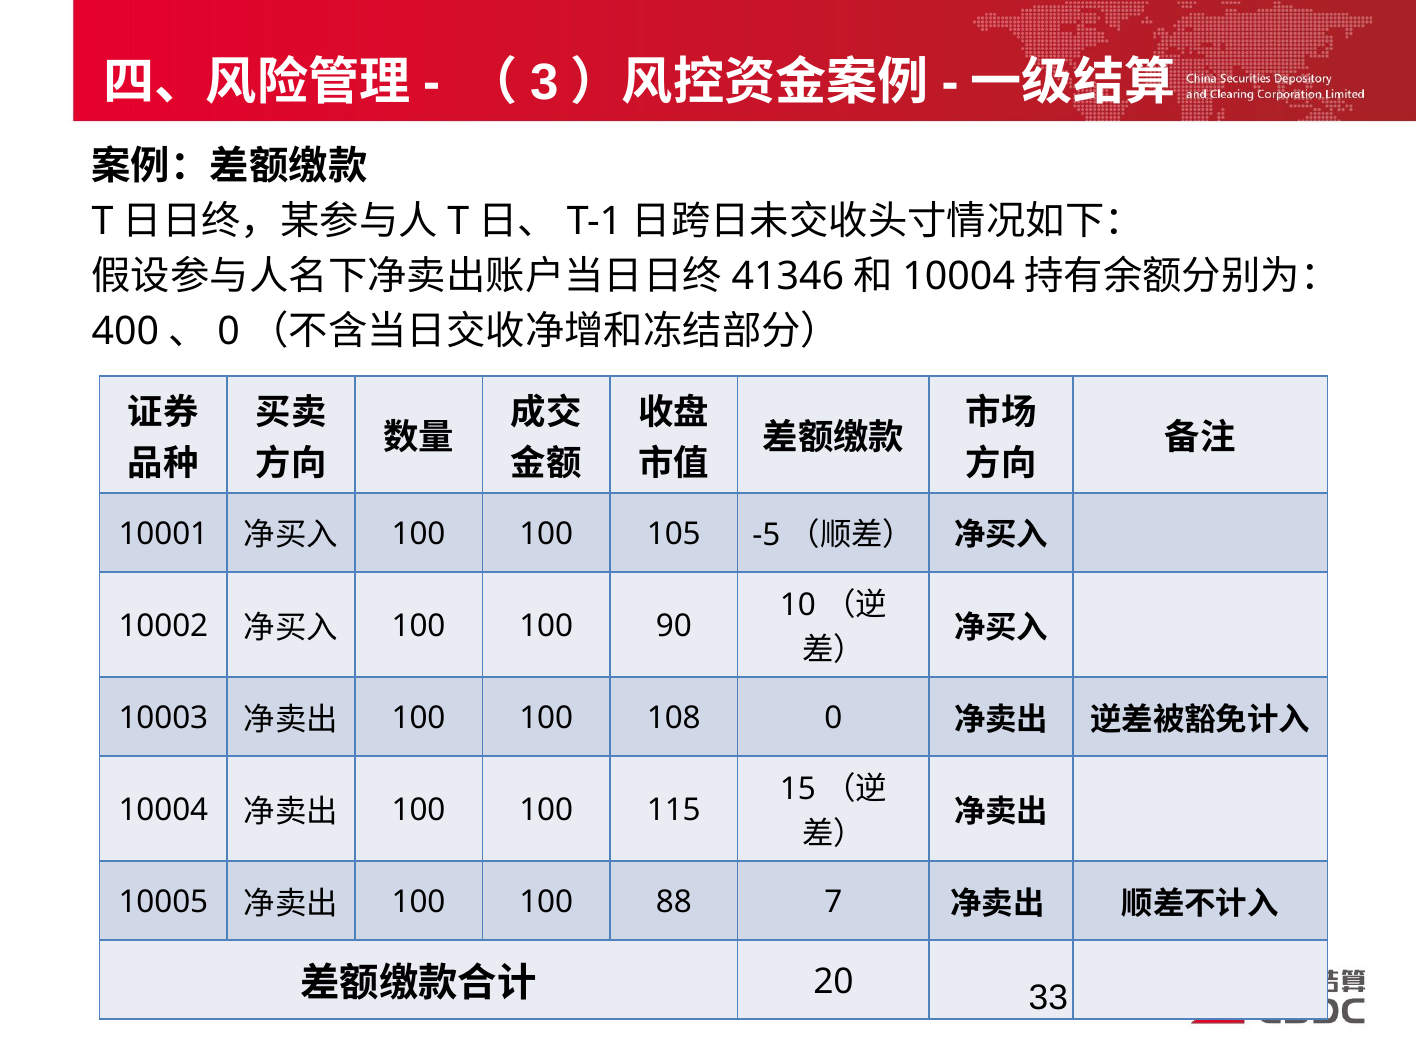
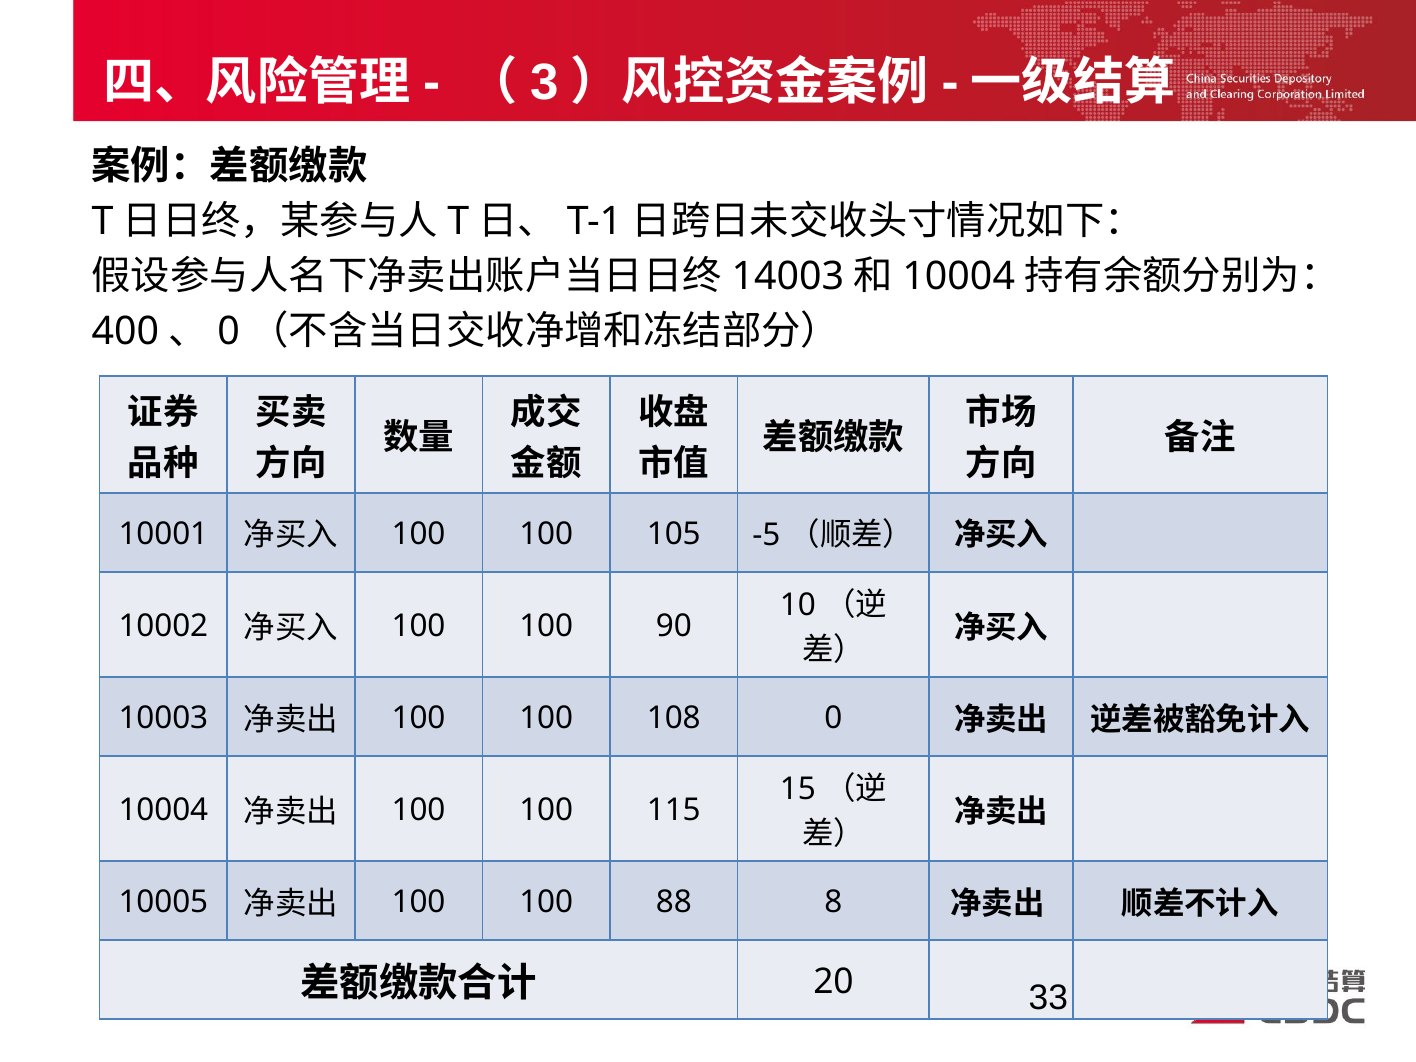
41346: 41346 -> 14003 (788, 276)
7: 7 -> 8 (833, 902)
